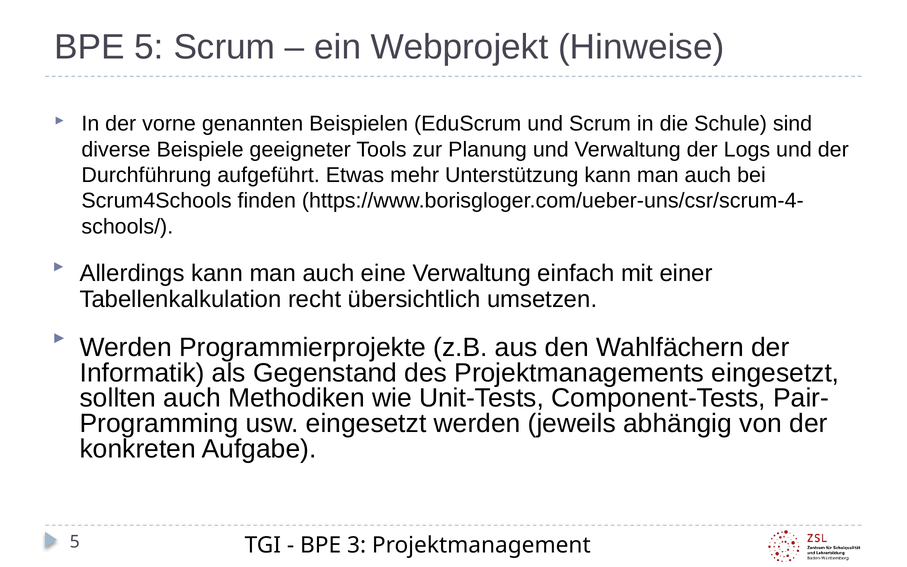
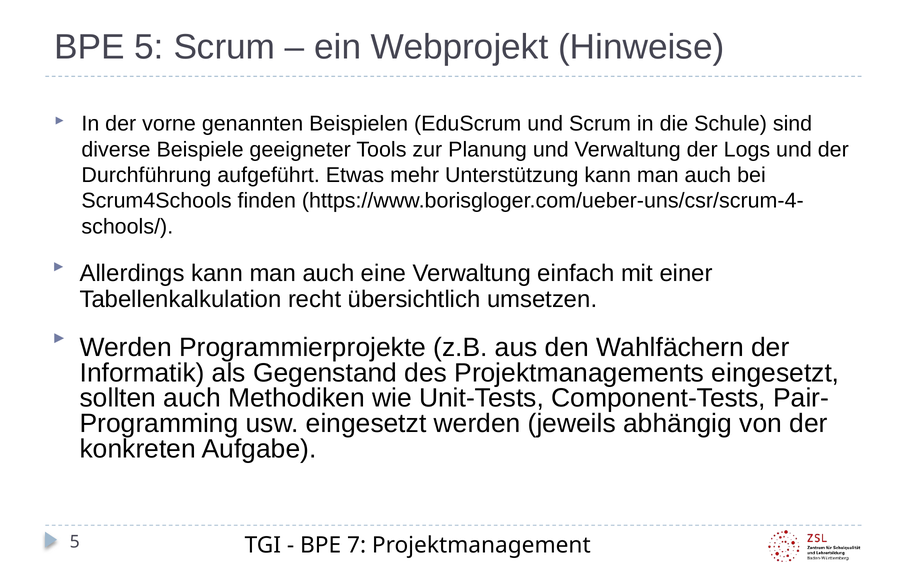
3: 3 -> 7 (357, 545)
